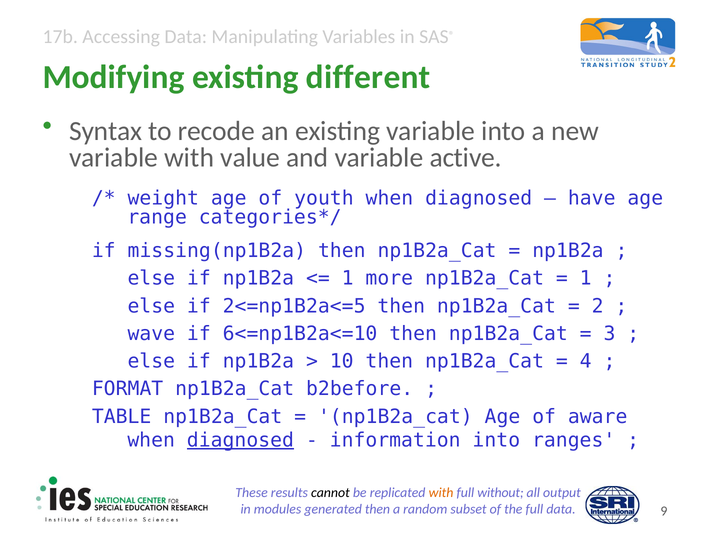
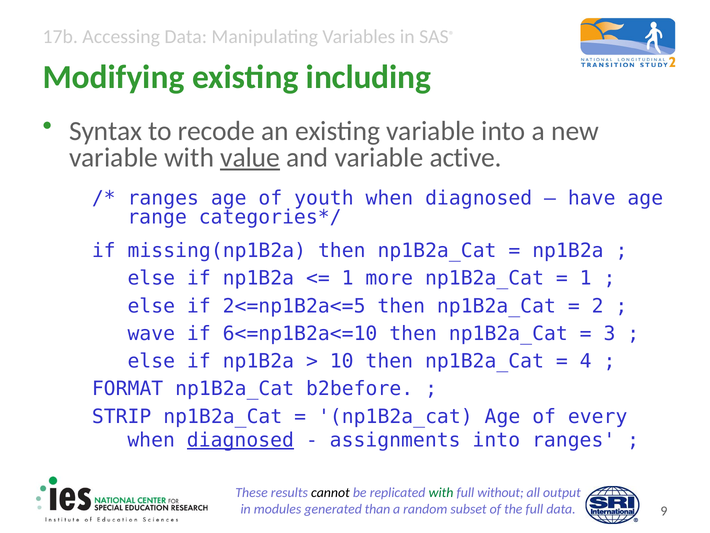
different: different -> including (368, 77)
value underline: none -> present (250, 157)
weight: weight -> ranges (163, 198)
TABLE: TABLE -> STRIP (122, 416)
aware: aware -> every (598, 416)
information: information -> assignments (395, 440)
with colour: orange -> green (441, 492)
generated then: then -> than (377, 509)
